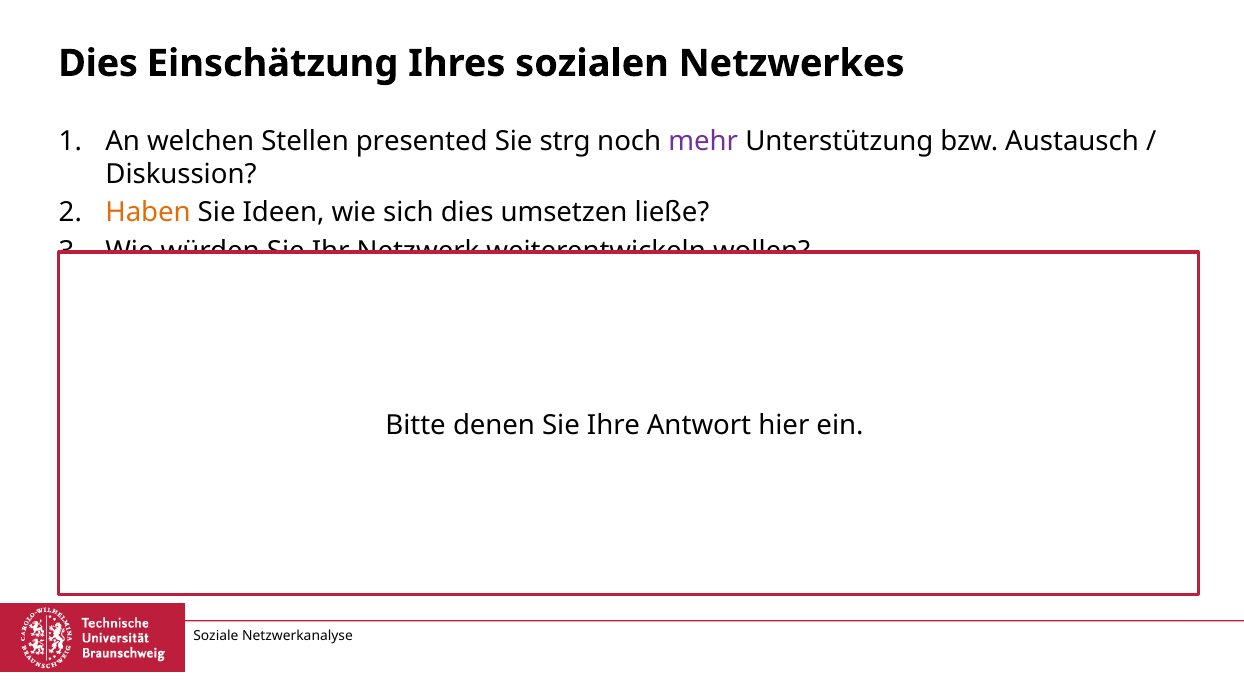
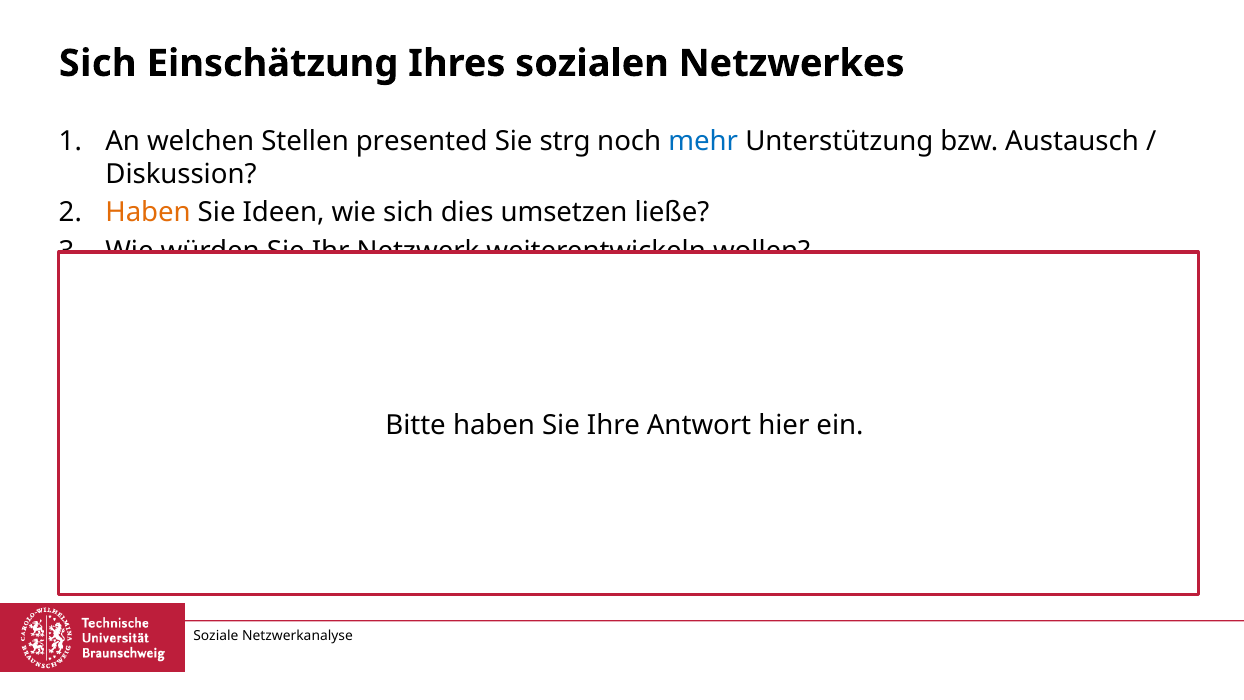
Dies: Dies -> Sich (98, 63)
mehr colour: purple -> blue (703, 141)
Bitte denen: denen -> haben (494, 425)
